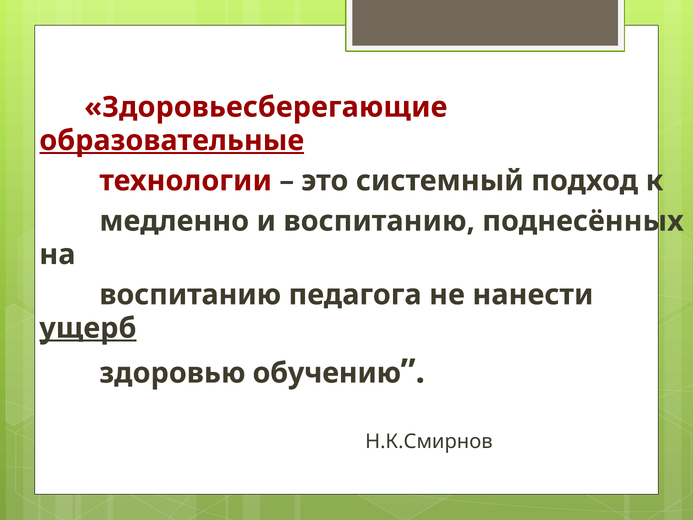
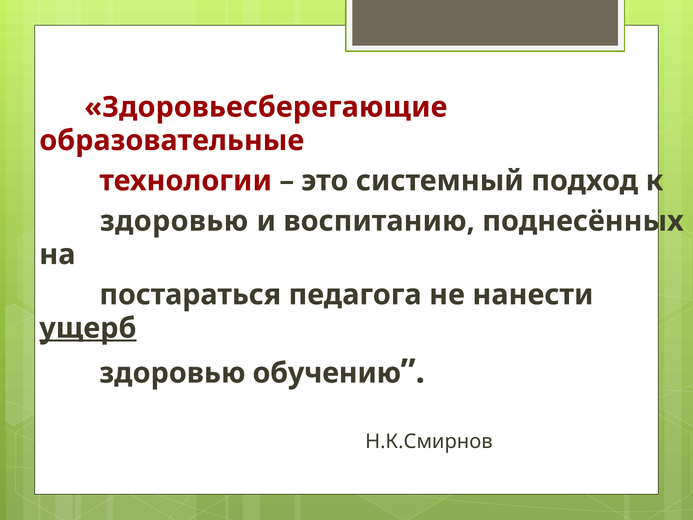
образовательные underline: present -> none (172, 140)
медленно: медленно -> здоровью (174, 221)
воспитанию: воспитанию -> постараться (190, 295)
